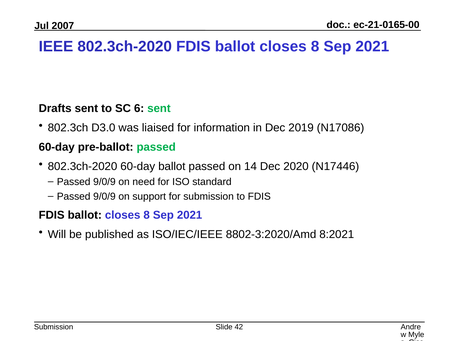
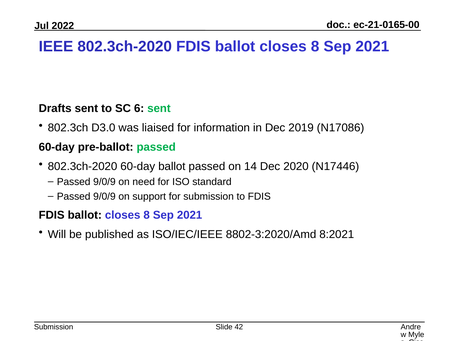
2007: 2007 -> 2022 (63, 26)
